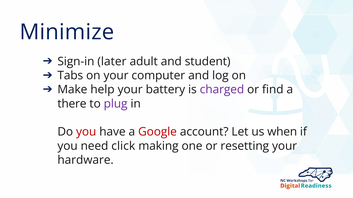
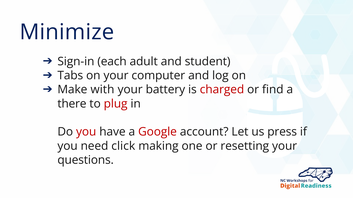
later: later -> each (112, 62)
help: help -> with (102, 90)
charged colour: purple -> red (222, 90)
plug colour: purple -> red (116, 104)
when: when -> press (282, 132)
hardware: hardware -> questions (86, 160)
